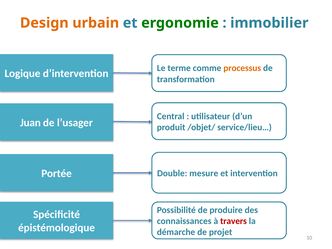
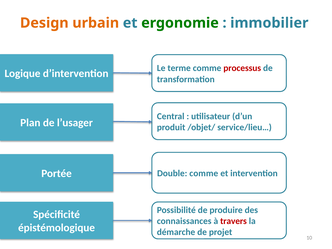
processus colour: orange -> red (242, 68)
Juan: Juan -> Plan (30, 123)
Double mesure: mesure -> comme (204, 173)
